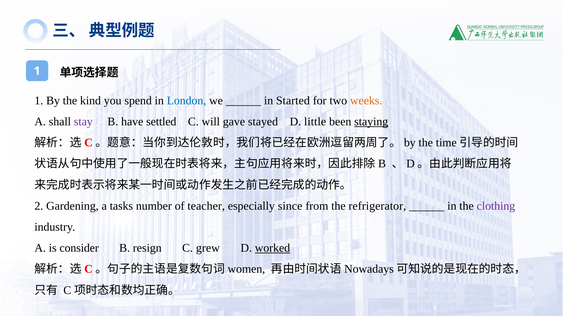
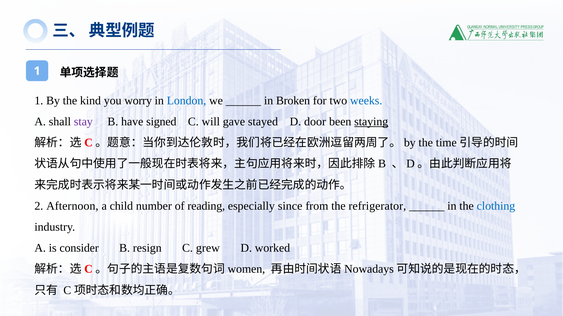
spend: spend -> worry (138, 101)
Started: Started -> Broken (293, 101)
weeks colour: orange -> blue (366, 101)
settled: settled -> signed (161, 122)
little: little -> door (315, 122)
Gardening: Gardening -> Afternoon (72, 206)
tasks: tasks -> child (121, 206)
teacher: teacher -> reading (206, 206)
clothing colour: purple -> blue (496, 206)
worked underline: present -> none (272, 249)
